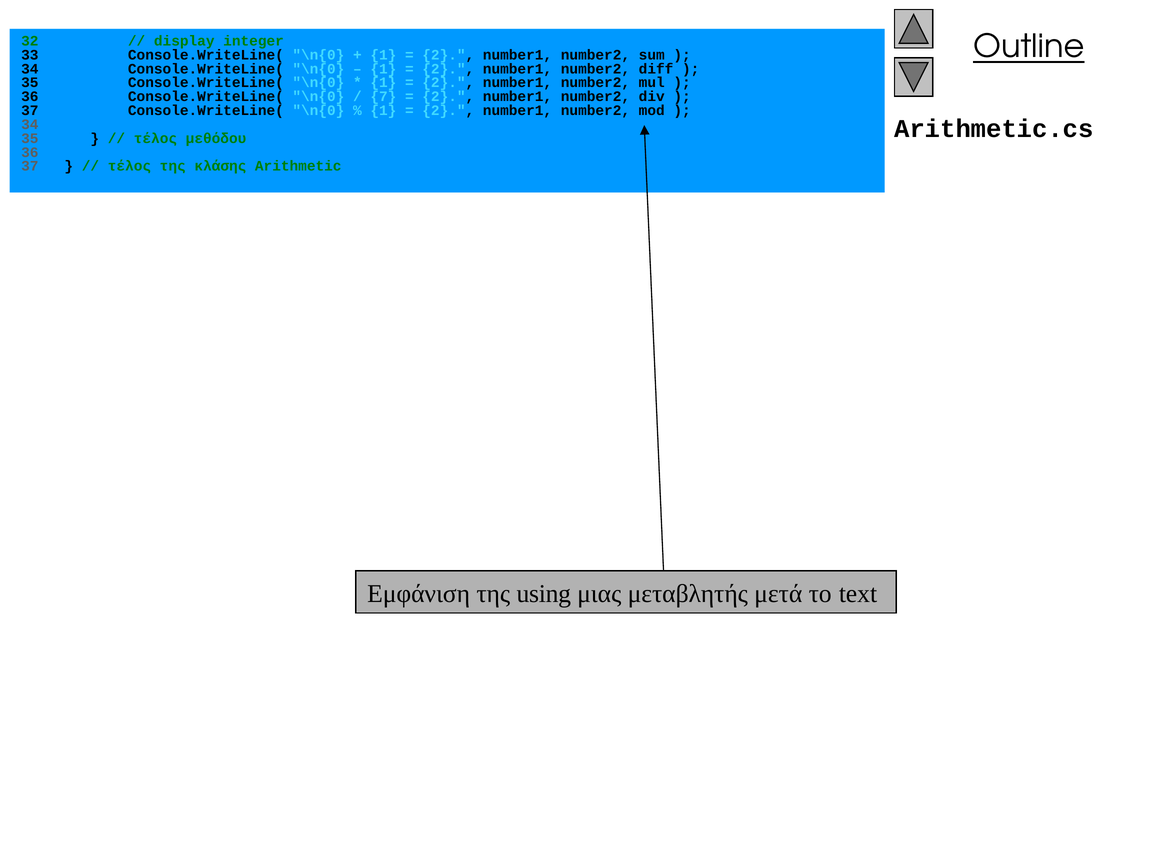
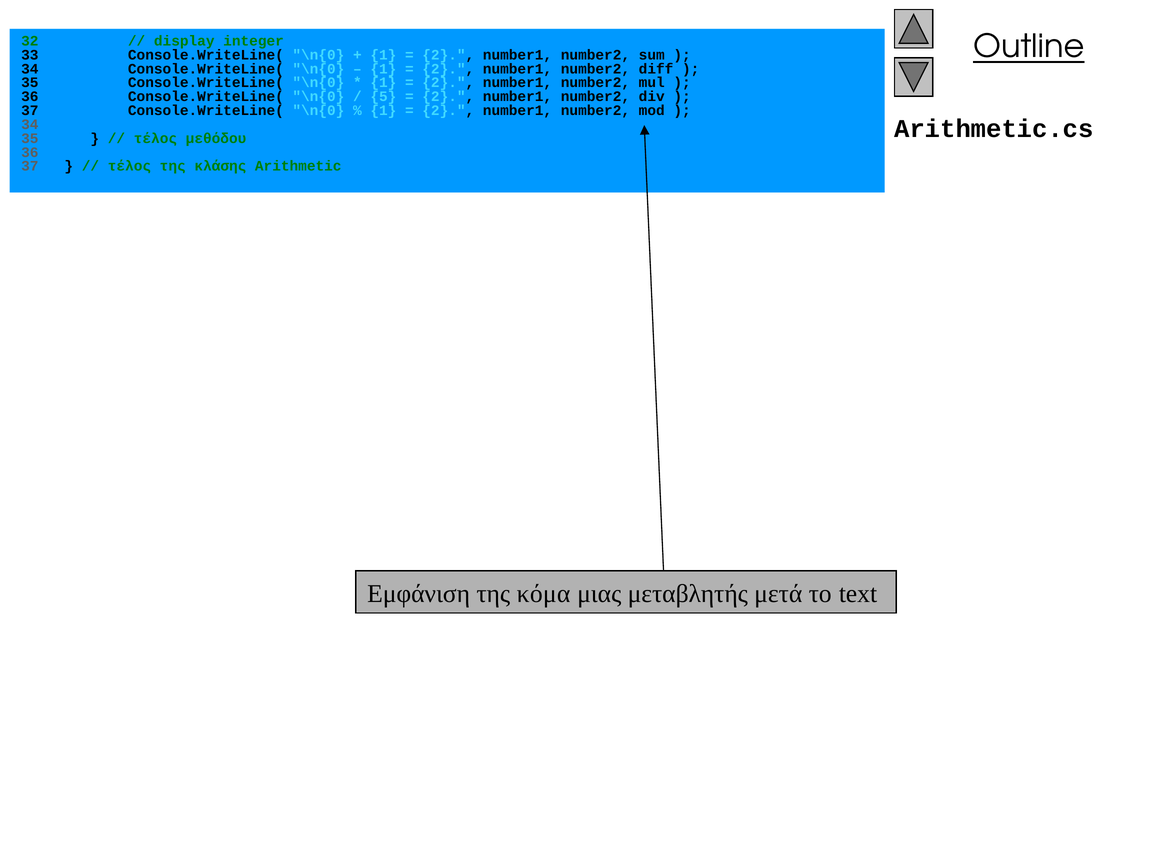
7: 7 -> 5 (383, 97)
using: using -> κόμα (544, 593)
